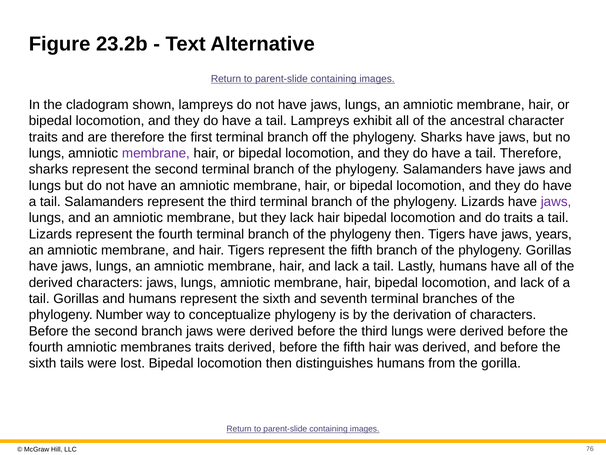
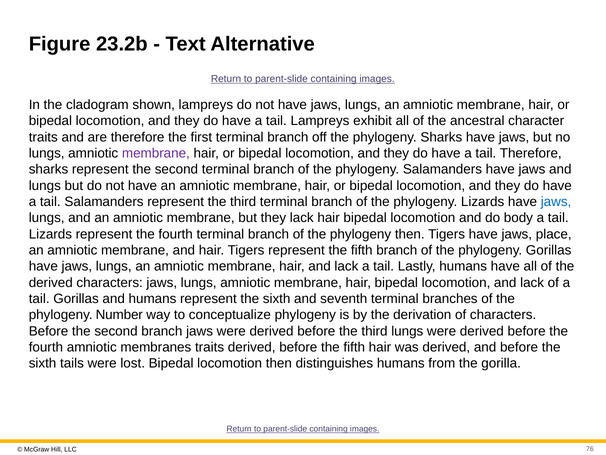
jaws colour: purple -> blue (556, 202)
do traits: traits -> body (518, 218)
years: years -> place (554, 234)
